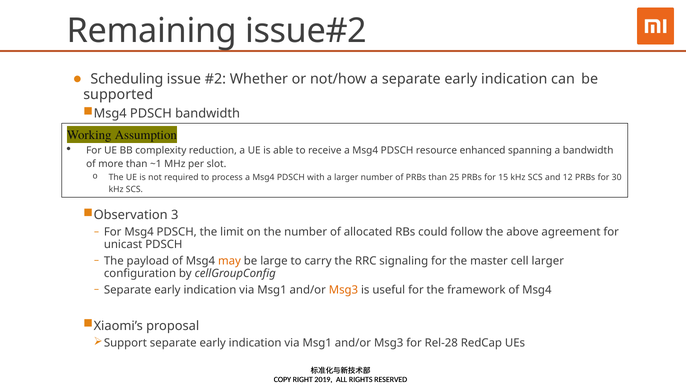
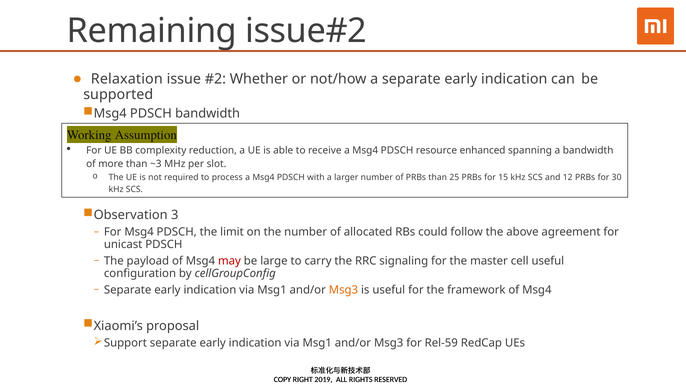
Scheduling: Scheduling -> Relaxation (127, 79)
~1: ~1 -> ~3 (156, 164)
may colour: orange -> red (229, 261)
cell larger: larger -> useful (548, 261)
Rel-28: Rel-28 -> Rel-59 (441, 343)
